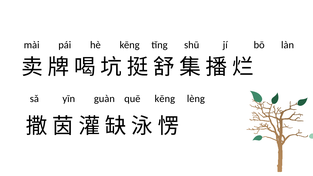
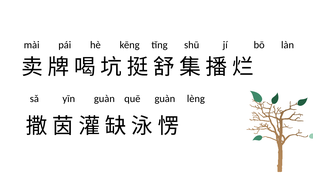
quē kēng: kēng -> guàn (165, 99)
